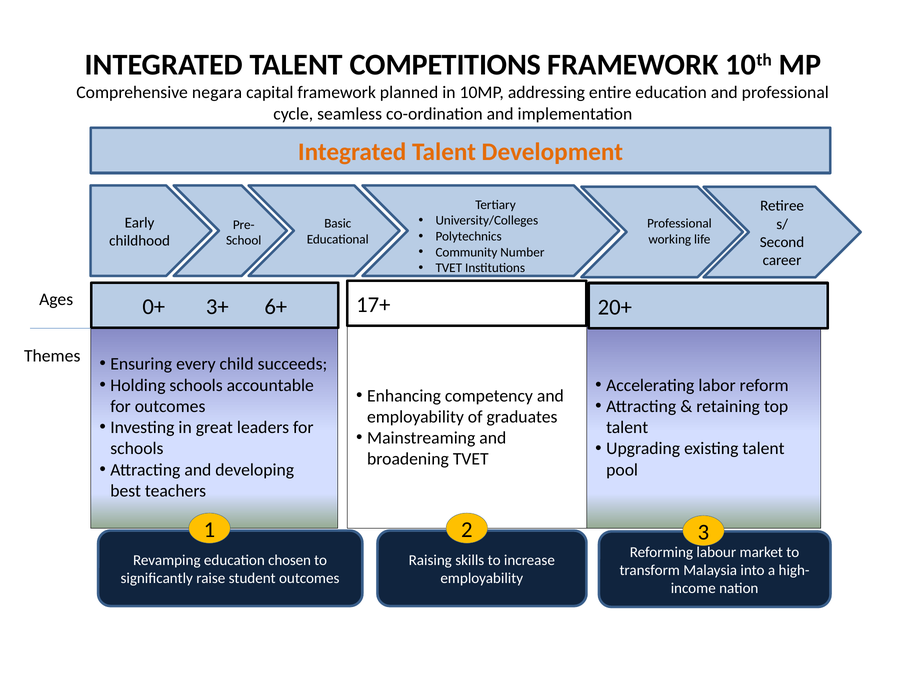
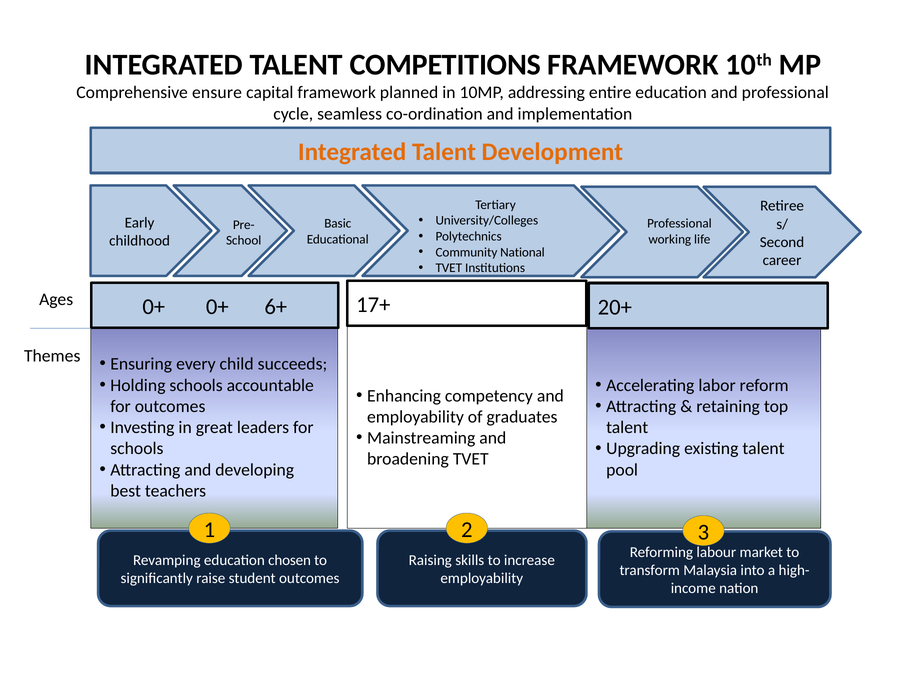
negara: negara -> ensure (217, 93)
Number: Number -> National (522, 252)
0+ 3+: 3+ -> 0+ (217, 307)
